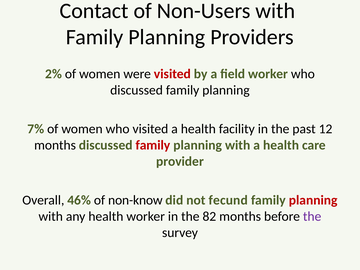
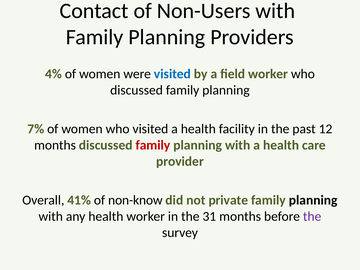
2%: 2% -> 4% (54, 74)
visited colour: red -> blue (172, 74)
46%: 46% -> 41% (79, 200)
fecund: fecund -> private (228, 200)
planning colour: red -> black (313, 200)
82: 82 -> 31 (209, 216)
